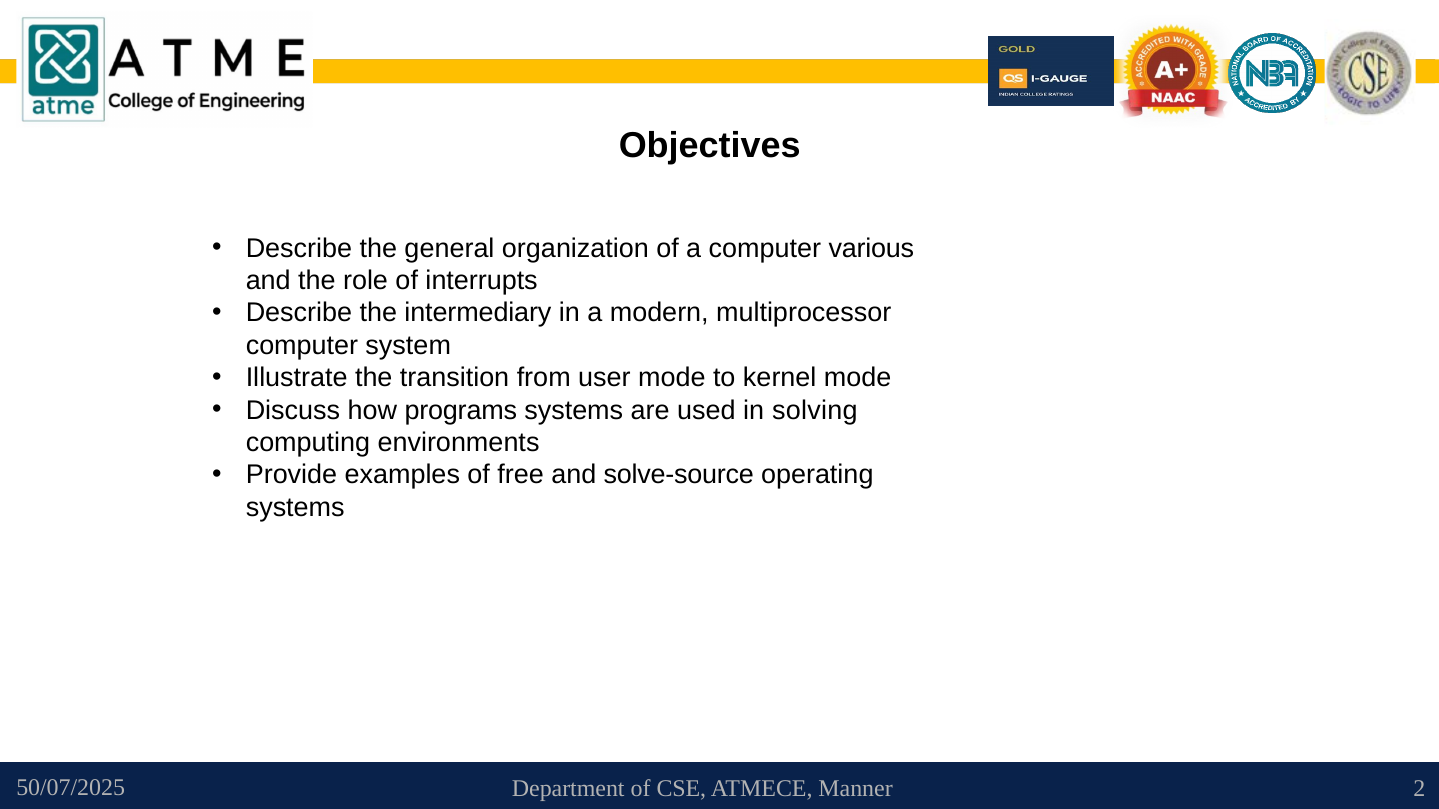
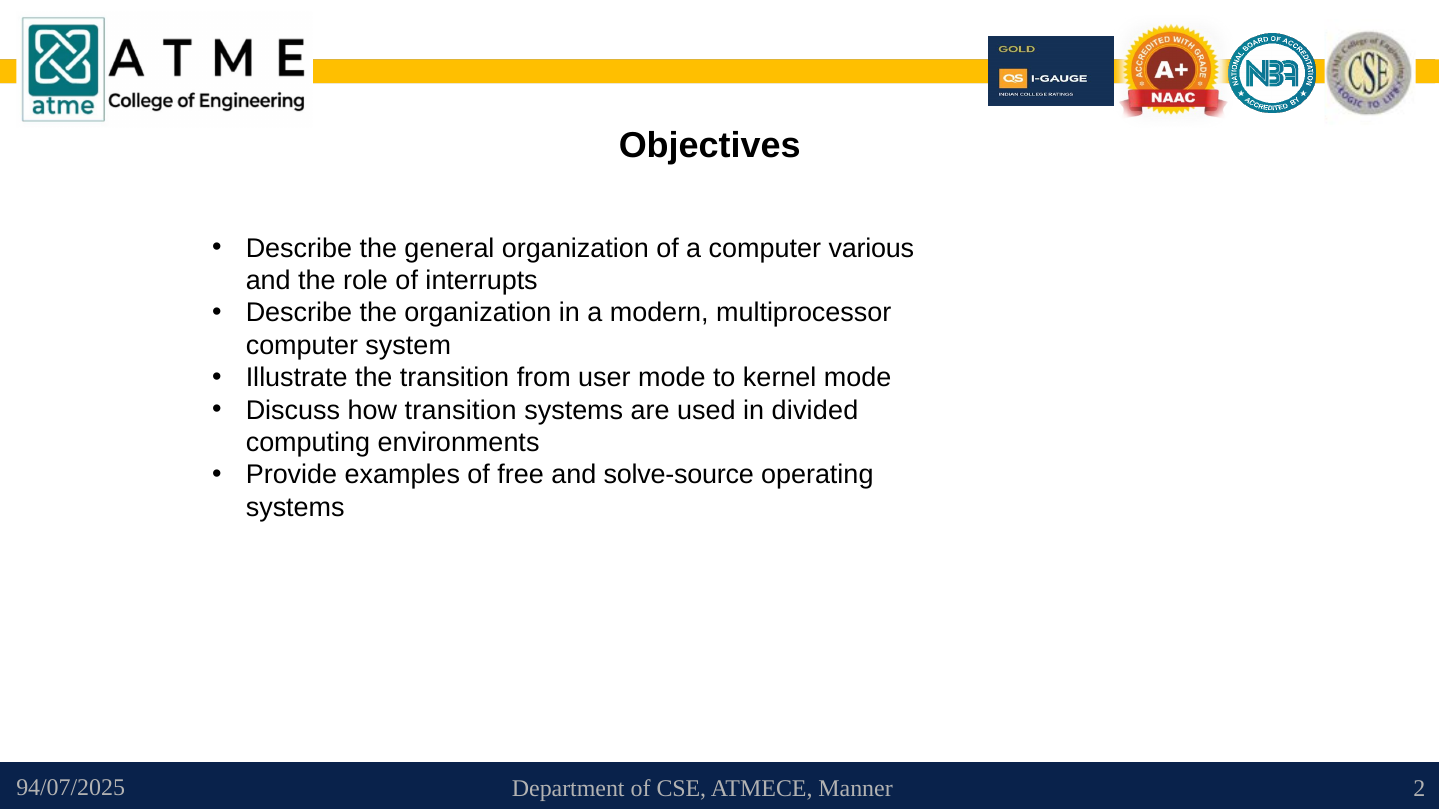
the intermediary: intermediary -> organization (478, 313)
how programs: programs -> transition (461, 410)
solving: solving -> divided (815, 410)
50/07/2025: 50/07/2025 -> 94/07/2025 (71, 788)
